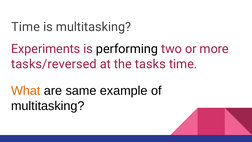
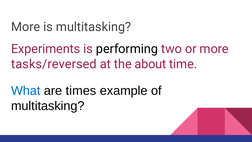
Time: Time -> More (26, 27)
tasks: tasks -> about (150, 64)
What colour: orange -> blue (26, 91)
same: same -> times (81, 91)
